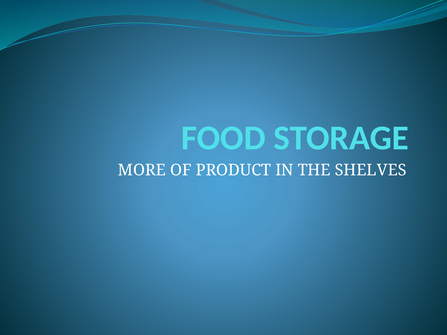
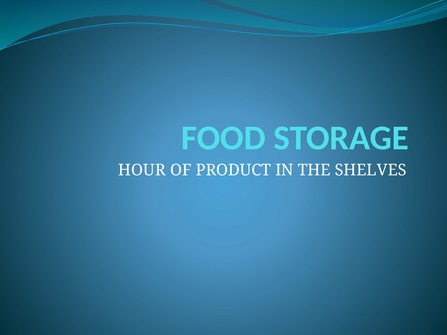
MORE: MORE -> HOUR (142, 170)
